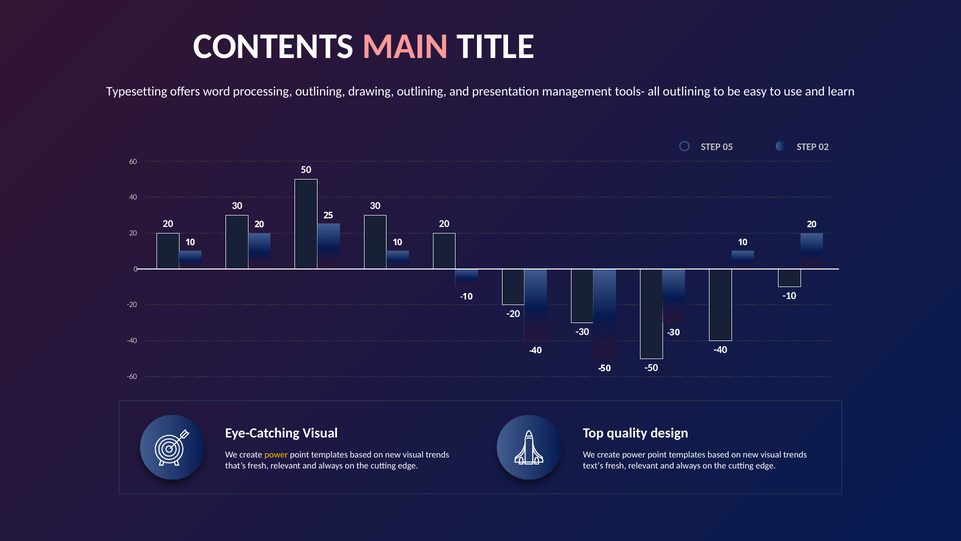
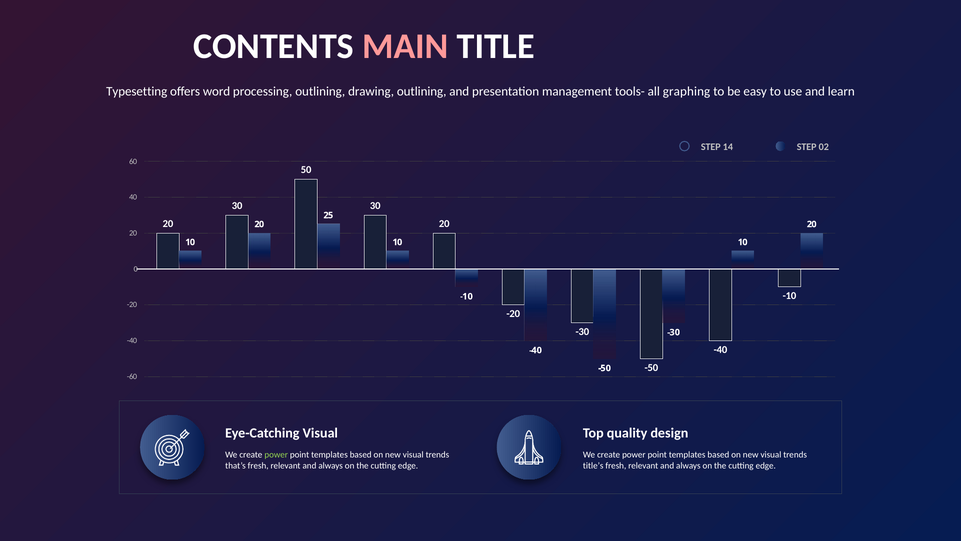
all outlining: outlining -> graphing (687, 91)
05: 05 -> 14 (728, 147)
power colour: yellow -> light green (276, 454)
text’s: text’s -> title’s (593, 465)
